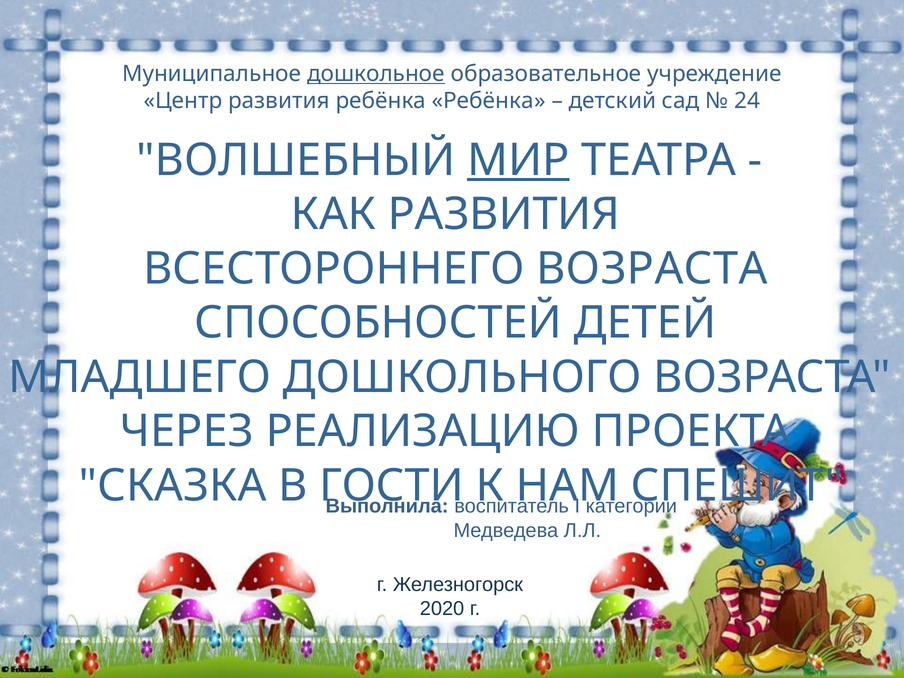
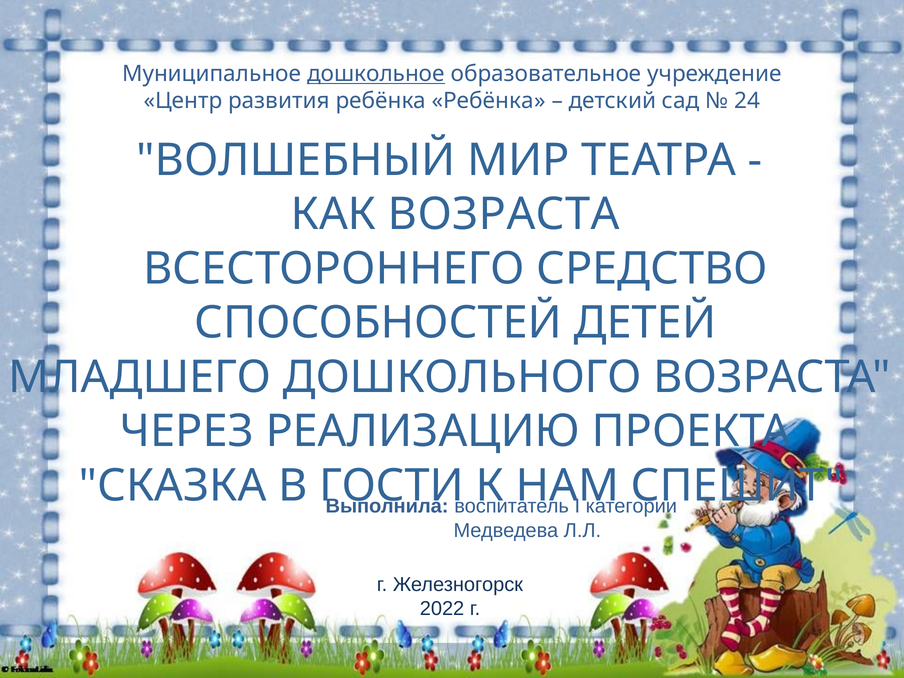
МИР underline: present -> none (518, 160)
КАК РАЗВИТИЯ: РАЗВИТИЯ -> ВОЗРАСТА (504, 214)
ВСЕСТОРОННЕГО ВОЗРАСТА: ВОЗРАСТА -> СРЕДСТВО (652, 269)
2020: 2020 -> 2022 (442, 609)
